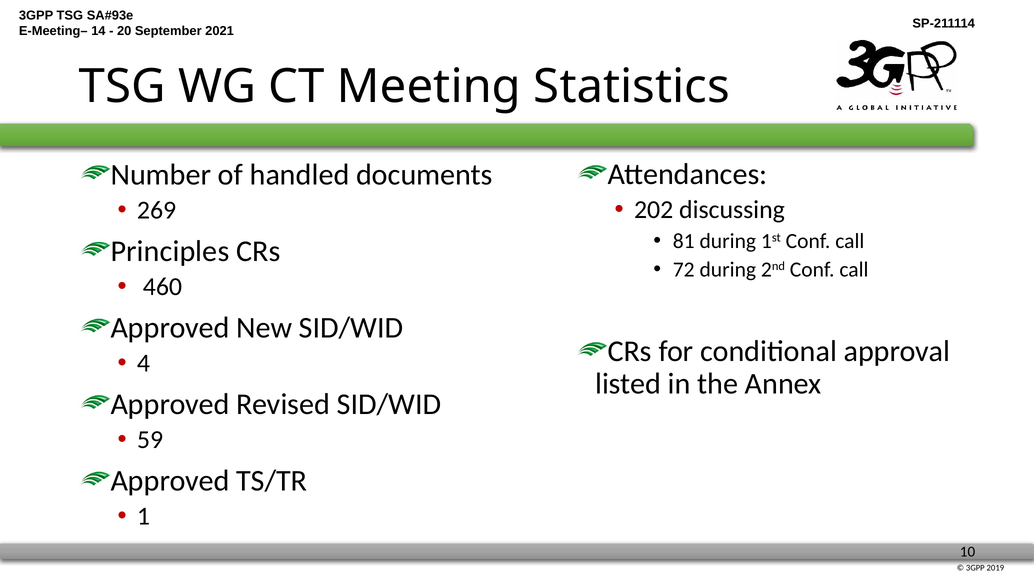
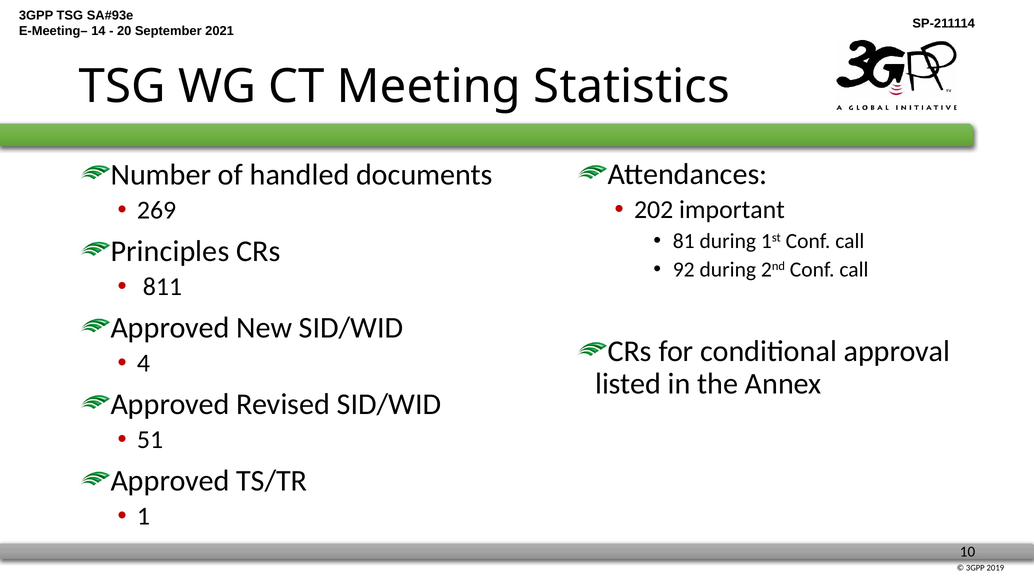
discussing: discussing -> important (732, 210)
72: 72 -> 92 (684, 270)
460: 460 -> 811 (162, 287)
59: 59 -> 51 (150, 440)
